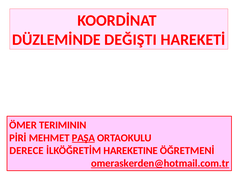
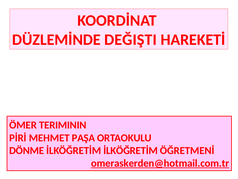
PAŞA underline: present -> none (83, 137)
DERECE: DERECE -> DÖNME (27, 150)
İLKÖĞRETİM HAREKETINE: HAREKETINE -> İLKÖĞRETİM (131, 150)
